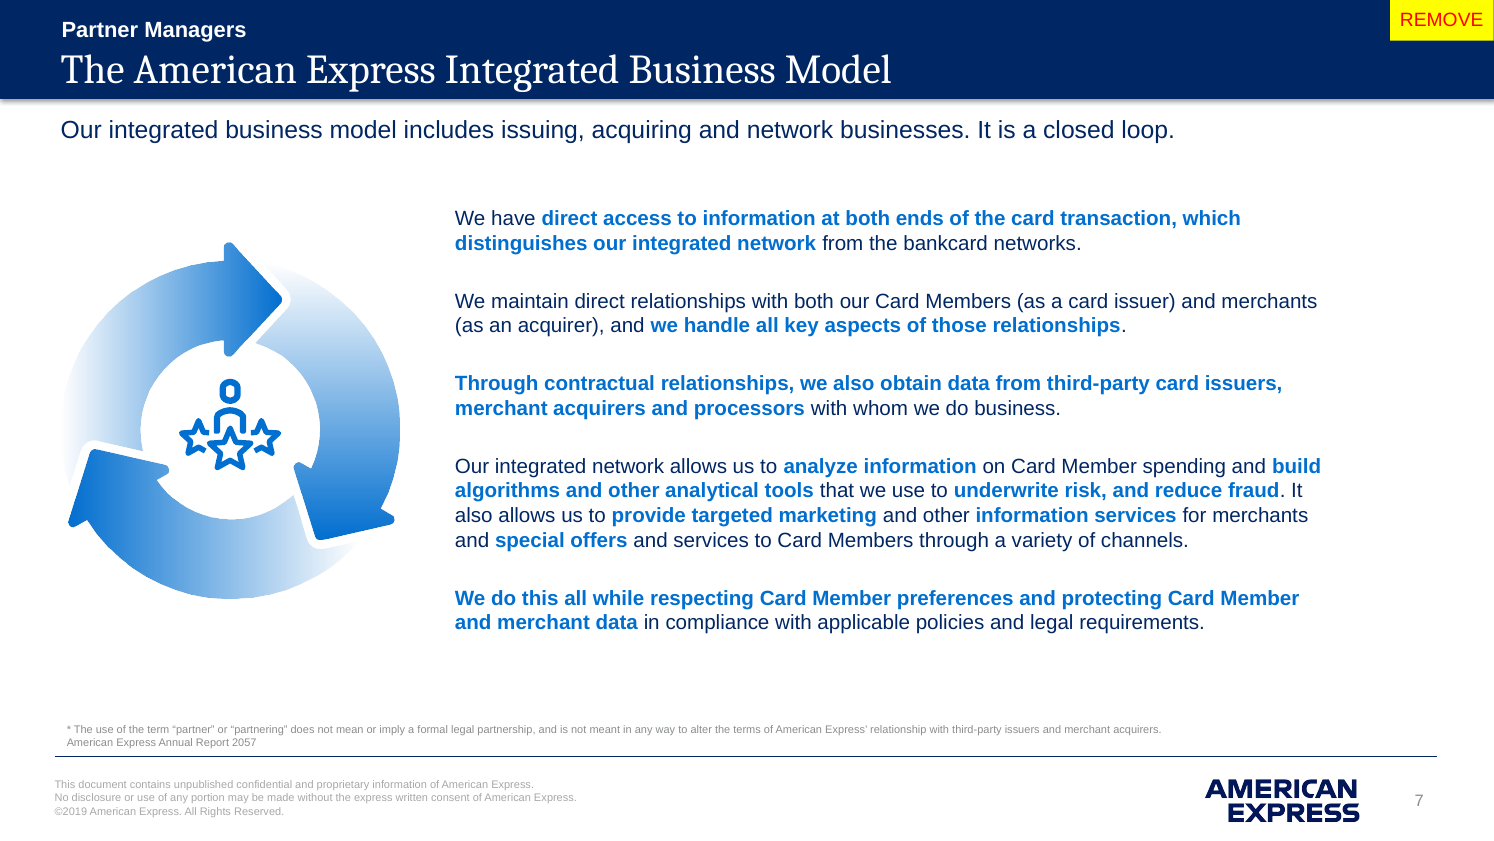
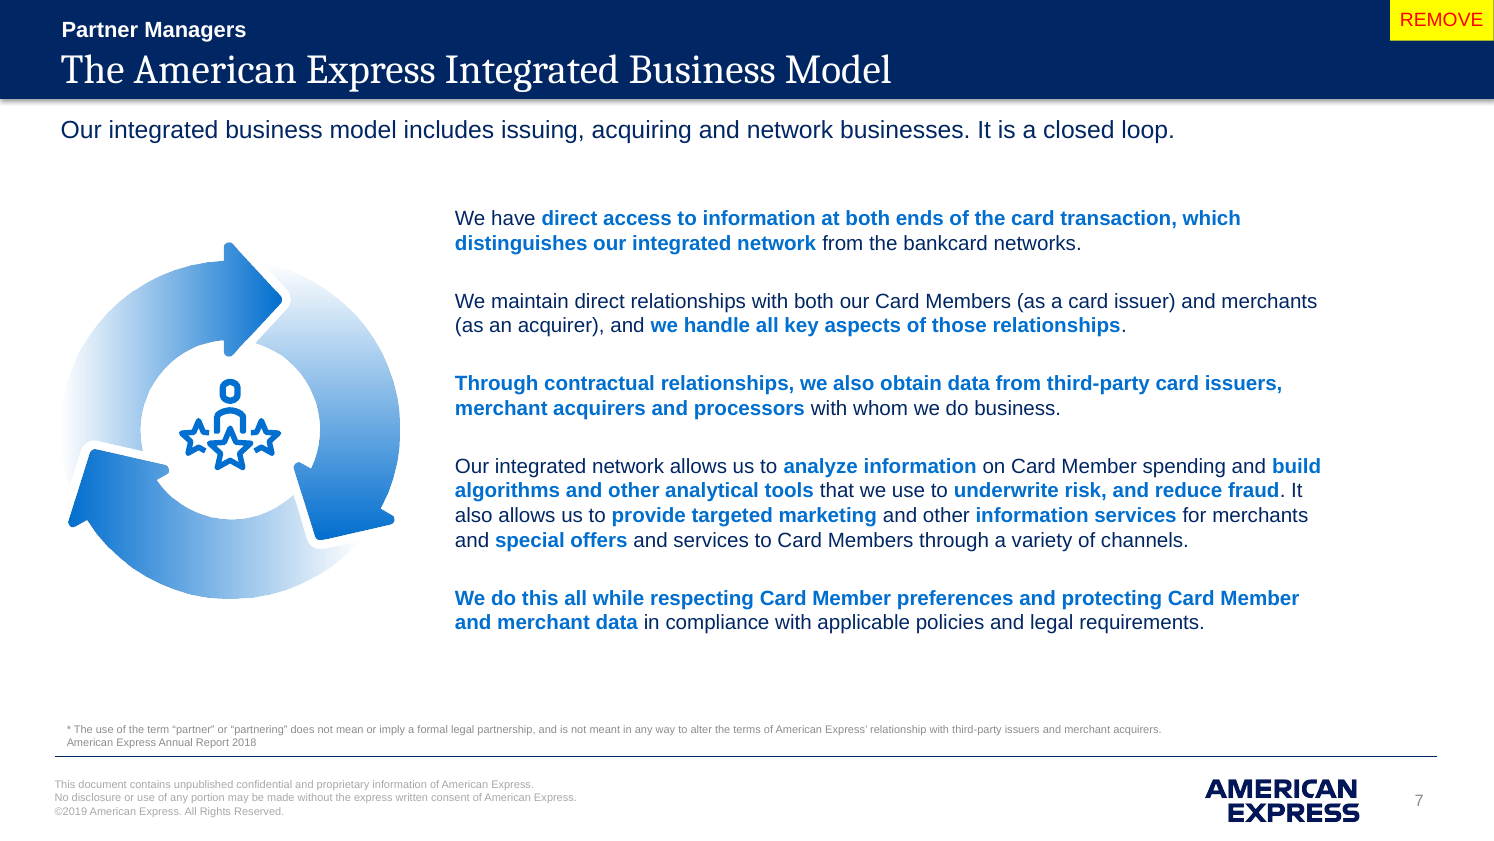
2057: 2057 -> 2018 (244, 743)
